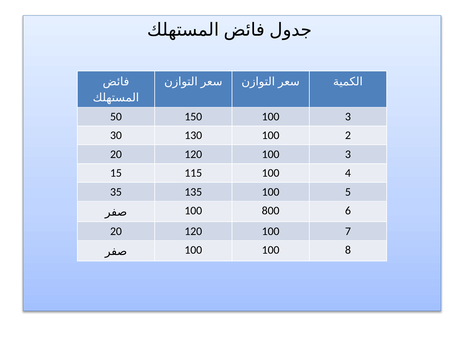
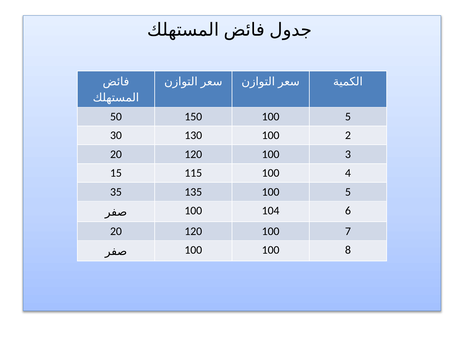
150 100 3: 3 -> 5 (348, 117)
800: 800 -> 104 (271, 211)
